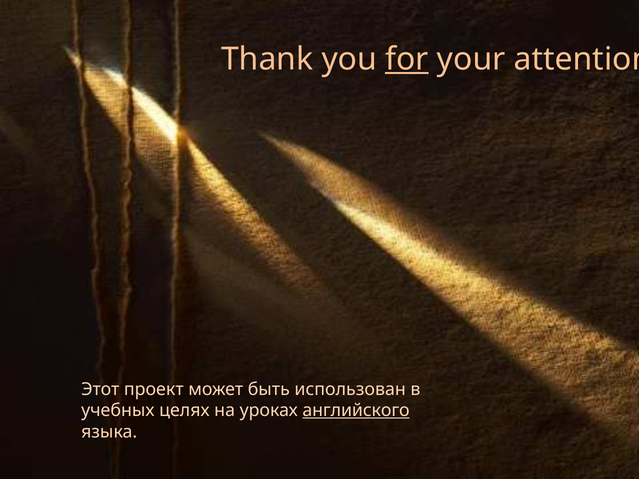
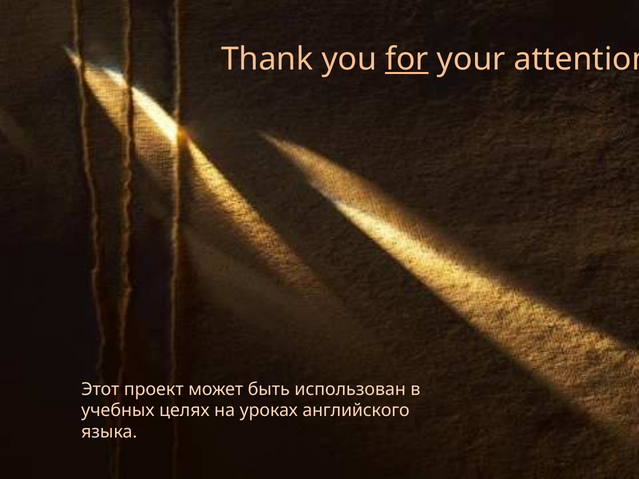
английского underline: present -> none (356, 411)
